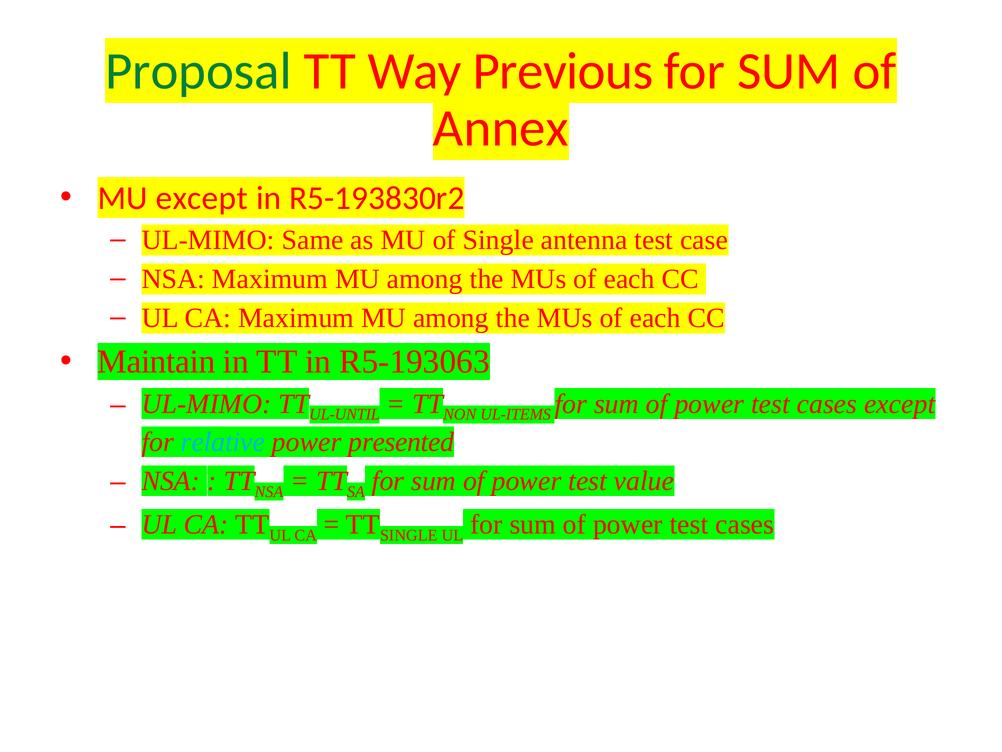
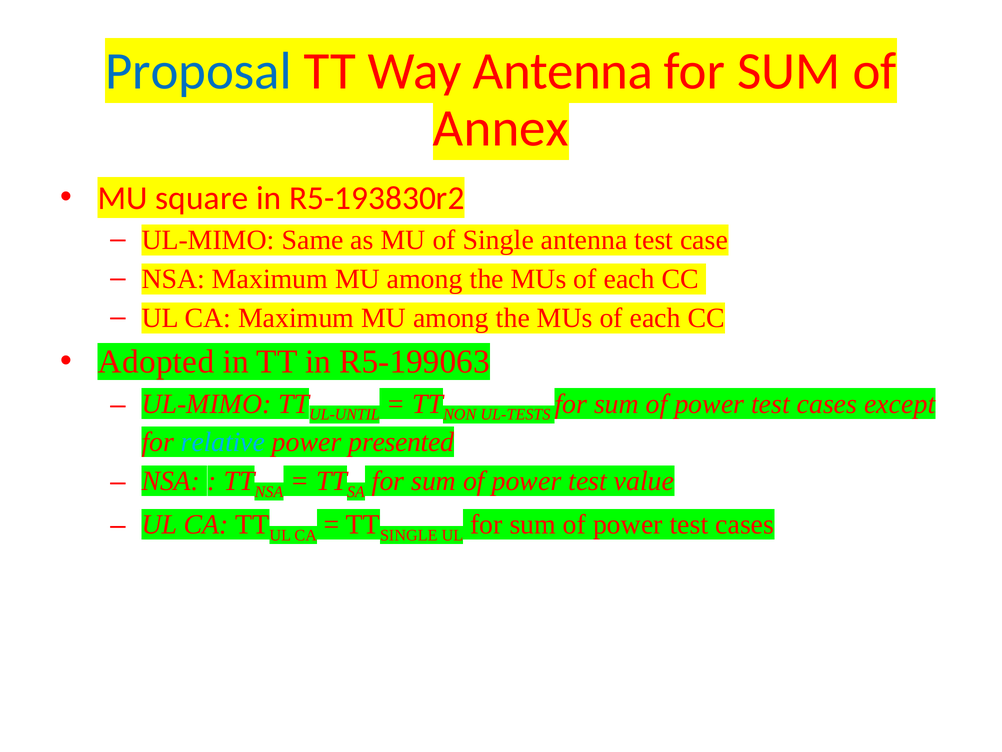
Proposal colour: green -> blue (198, 71)
Way Previous: Previous -> Antenna (563, 71)
MU except: except -> square (202, 198)
Maintain: Maintain -> Adopted (156, 362)
R5-193063: R5-193063 -> R5-199063 (415, 362)
UL-ITEMS: UL-ITEMS -> UL-TESTS (515, 414)
